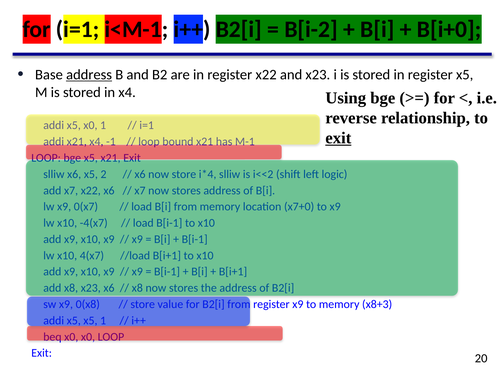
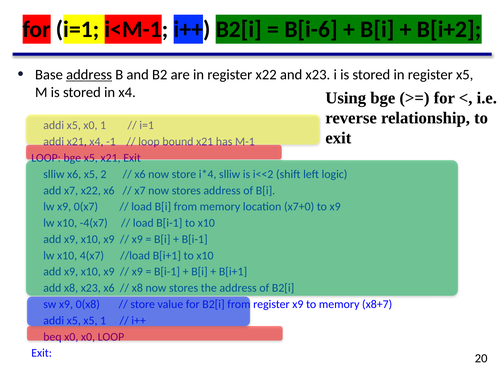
B[i-2: B[i-2 -> B[i-6 (311, 30)
B[i+0: B[i+0 -> B[i+2 (449, 30)
exit underline: present -> none (338, 138)
x8+3: x8+3 -> x8+7 (377, 304)
